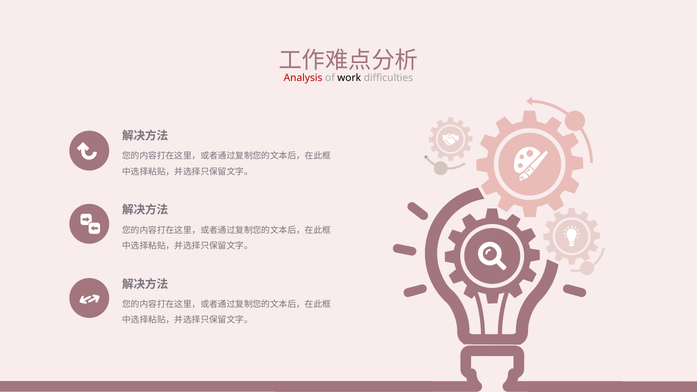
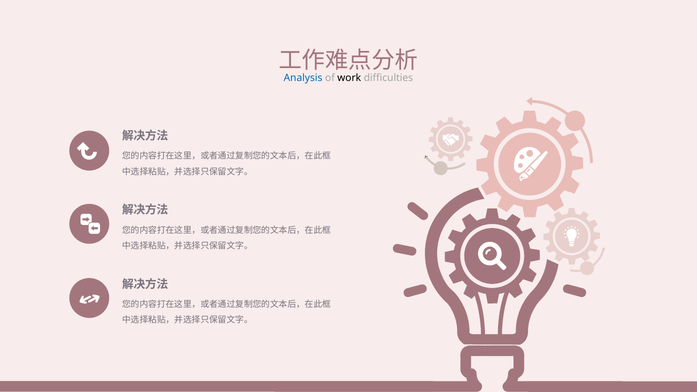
Analysis colour: red -> blue (303, 78)
